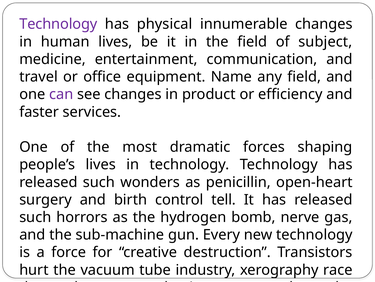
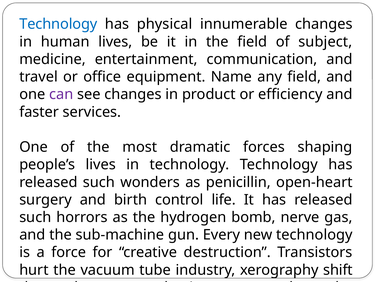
Technology colour: purple -> blue (58, 24)
tell: tell -> life (224, 199)
race: race -> shift (338, 269)
